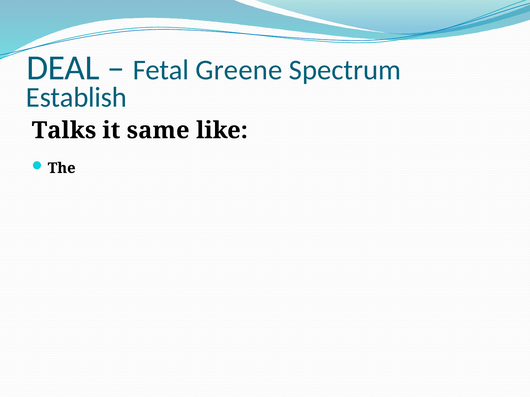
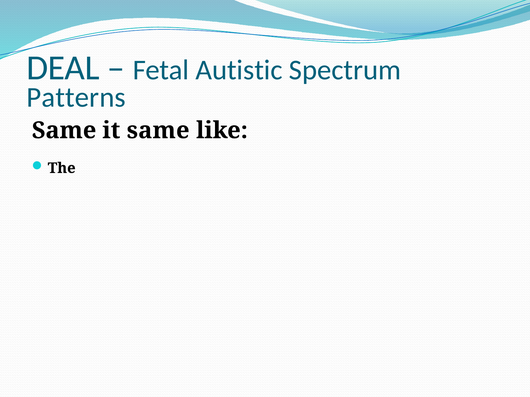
Greene: Greene -> Autistic (239, 70)
Establish: Establish -> Patterns (76, 98)
Talks: Talks -> Same (64, 131)
